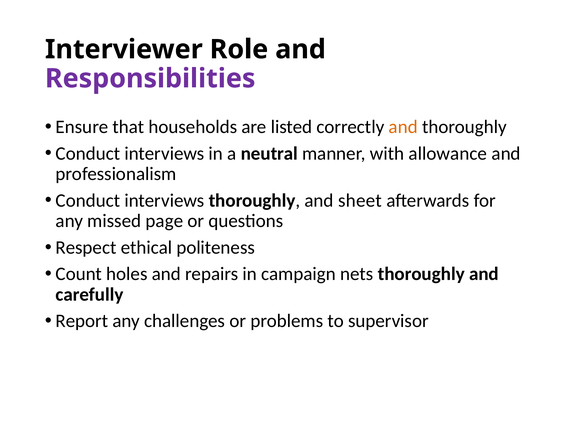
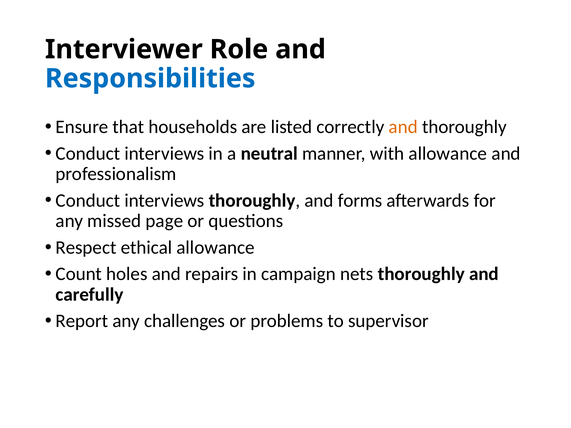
Responsibilities colour: purple -> blue (150, 79)
sheet: sheet -> forms (360, 201)
ethical politeness: politeness -> allowance (216, 248)
